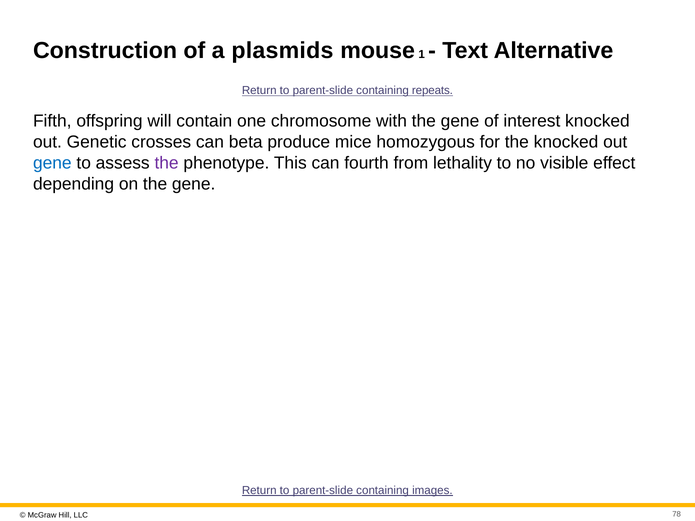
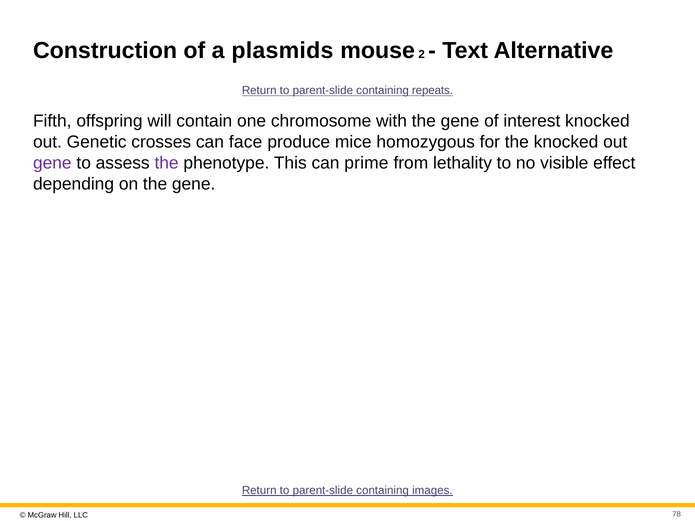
1: 1 -> 2 (422, 54)
beta: beta -> face (246, 142)
gene colour: blue -> purple (52, 163)
fourth: fourth -> prime (366, 163)
